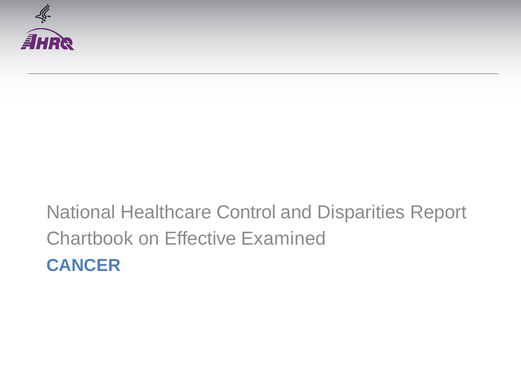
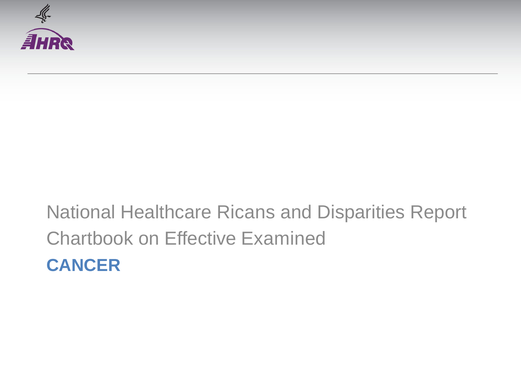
Control: Control -> Ricans (246, 212)
